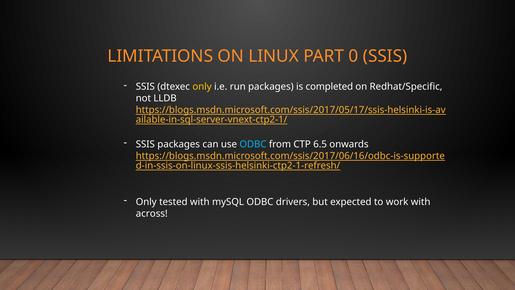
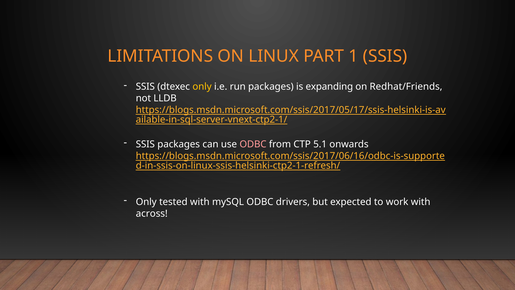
0: 0 -> 1 (354, 56)
completed: completed -> expanding (329, 87)
Redhat/Specific: Redhat/Specific -> Redhat/Friends (406, 87)
ODBC colour: light blue -> pink (253, 144)
6.5: 6.5 -> 5.1 (320, 144)
